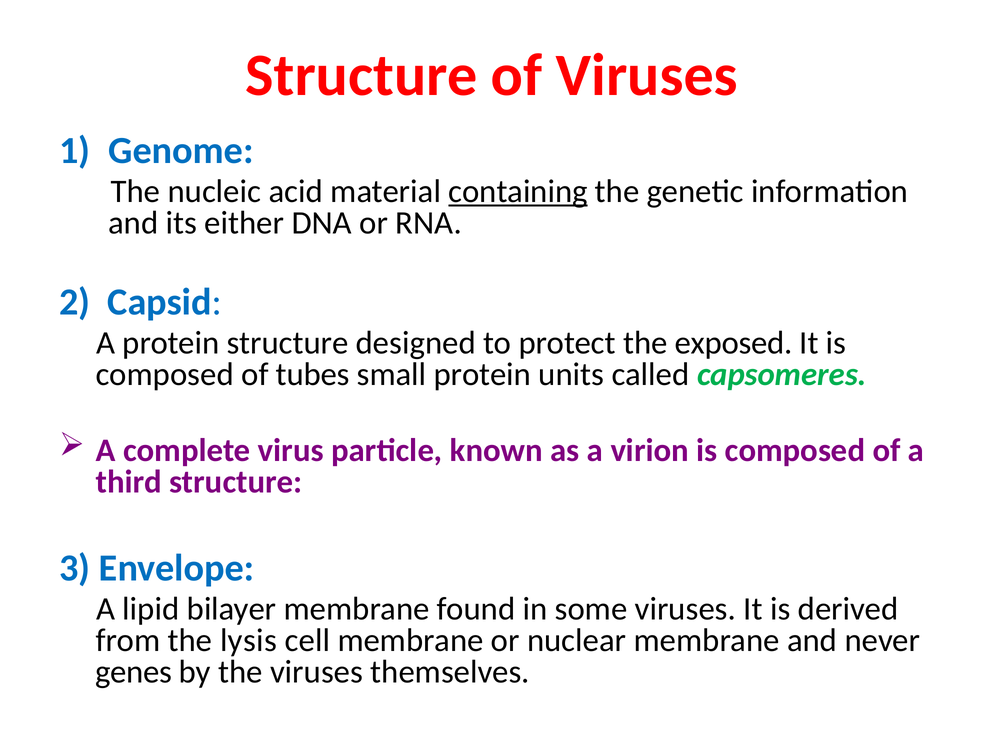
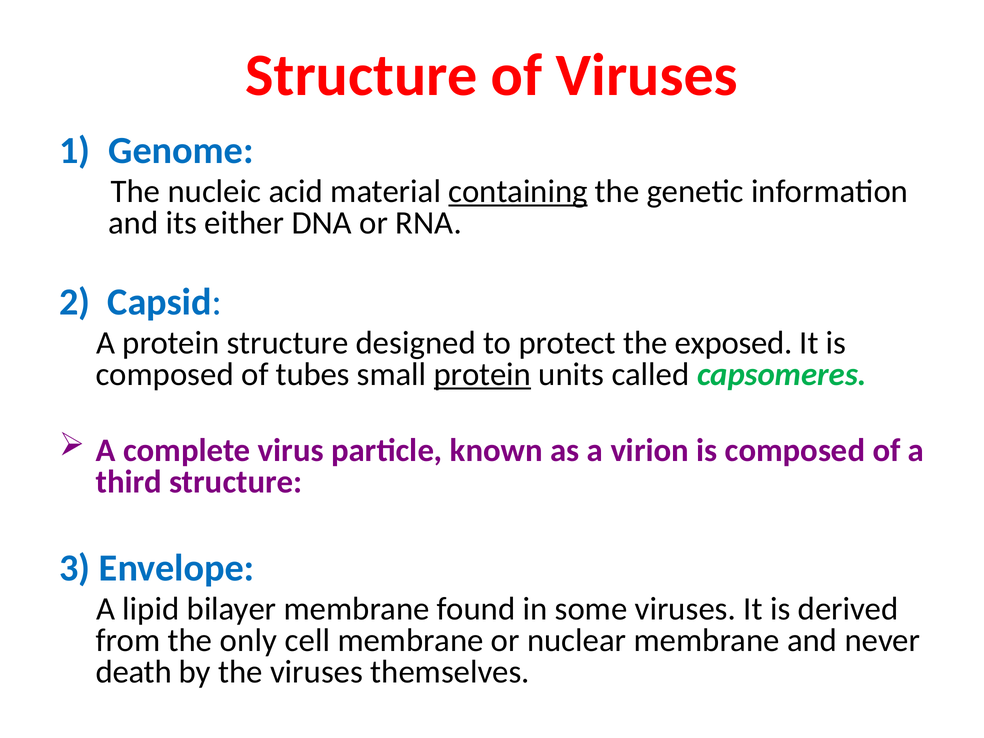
protein underline: none -> present (482, 375)
lysis: lysis -> only (248, 640)
genes: genes -> death (134, 672)
